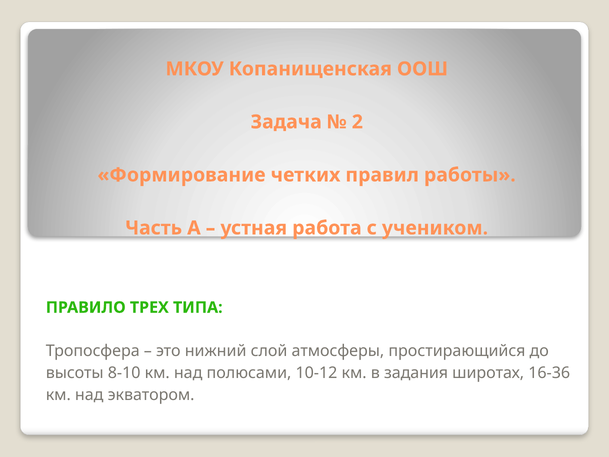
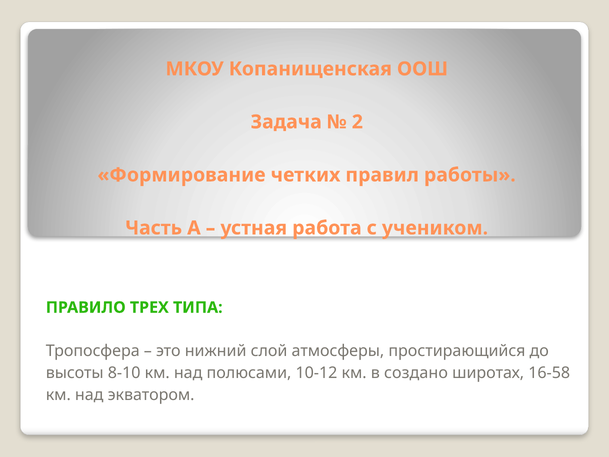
задания: задания -> создано (416, 373)
16-36: 16-36 -> 16-58 (549, 373)
